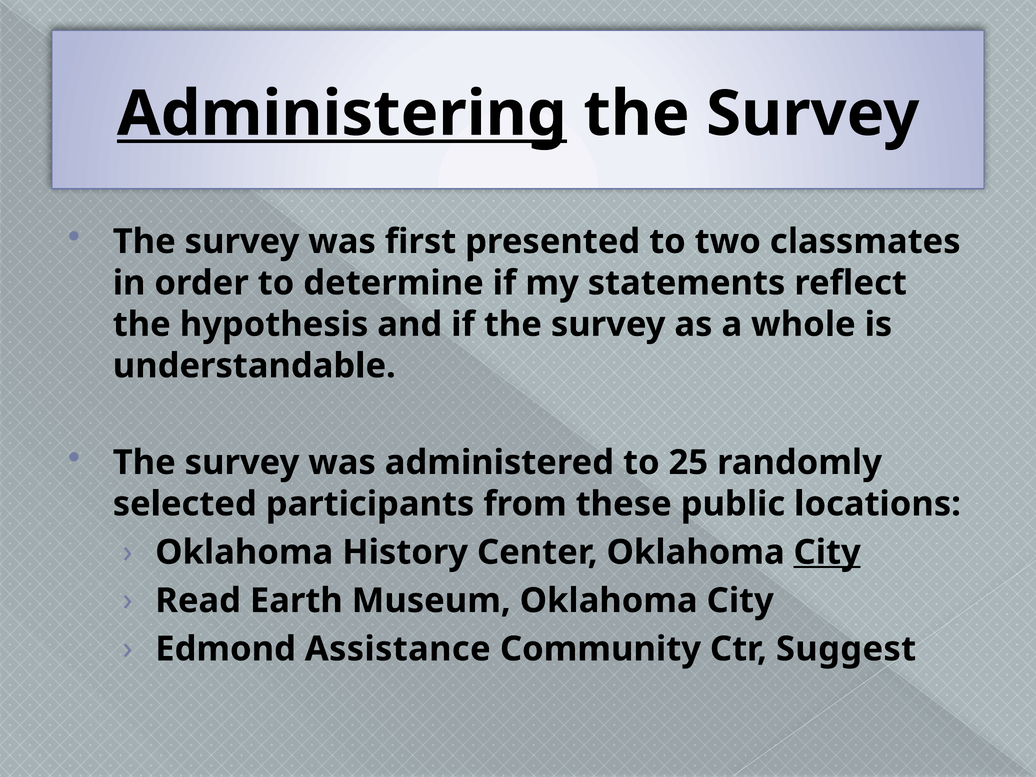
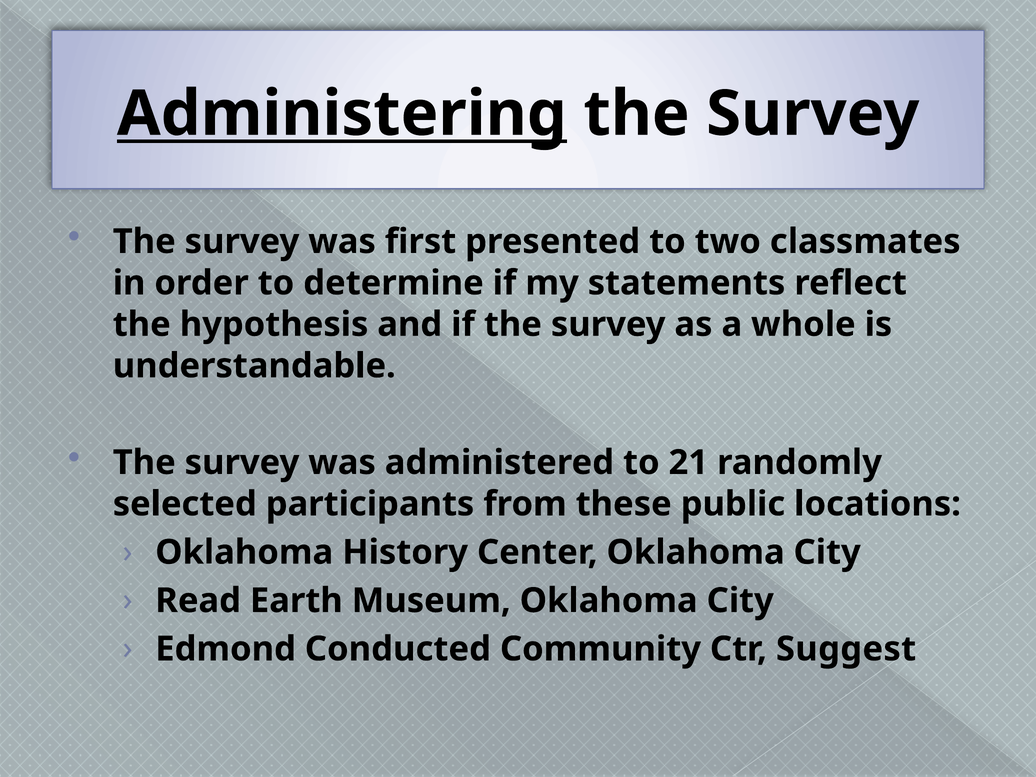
25: 25 -> 21 (688, 463)
City underline: present -> none (827, 552)
Assistance: Assistance -> Conducted (398, 649)
